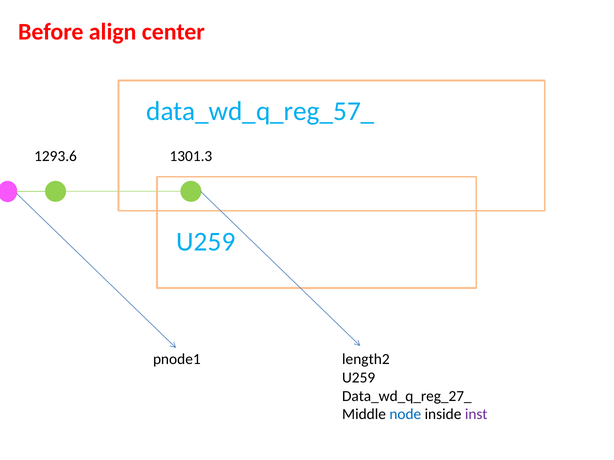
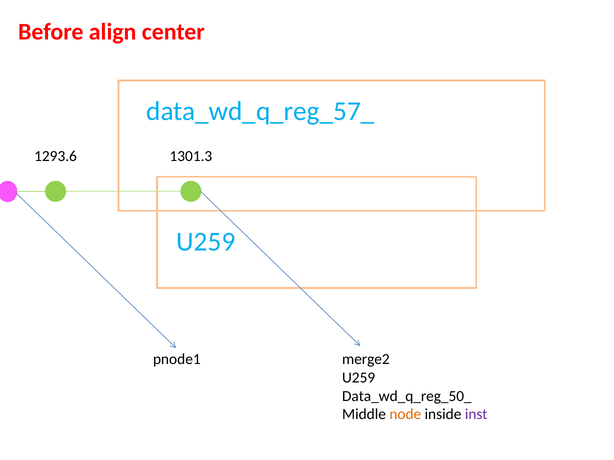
length2: length2 -> merge2 (366, 360)
Data_wd_q_reg_27_: Data_wd_q_reg_27_ -> Data_wd_q_reg_50_ (407, 396)
node colour: blue -> orange (405, 415)
